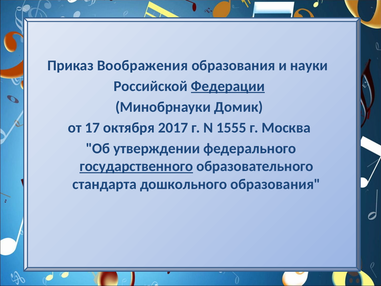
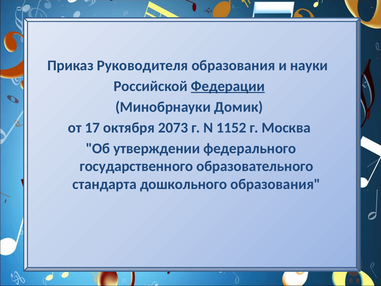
Воображения: Воображения -> Руководителя (143, 65)
2017: 2017 -> 2073 (173, 128)
1555: 1555 -> 1152 (231, 128)
государственного underline: present -> none (136, 166)
